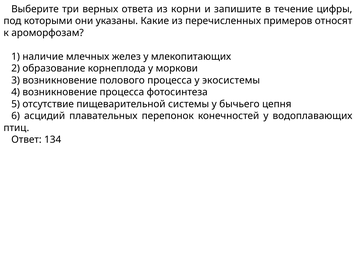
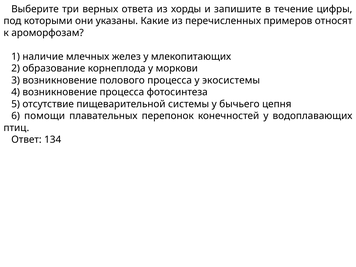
корни: корни -> хорды (186, 9)
асцидий: асцидий -> помощи (45, 116)
